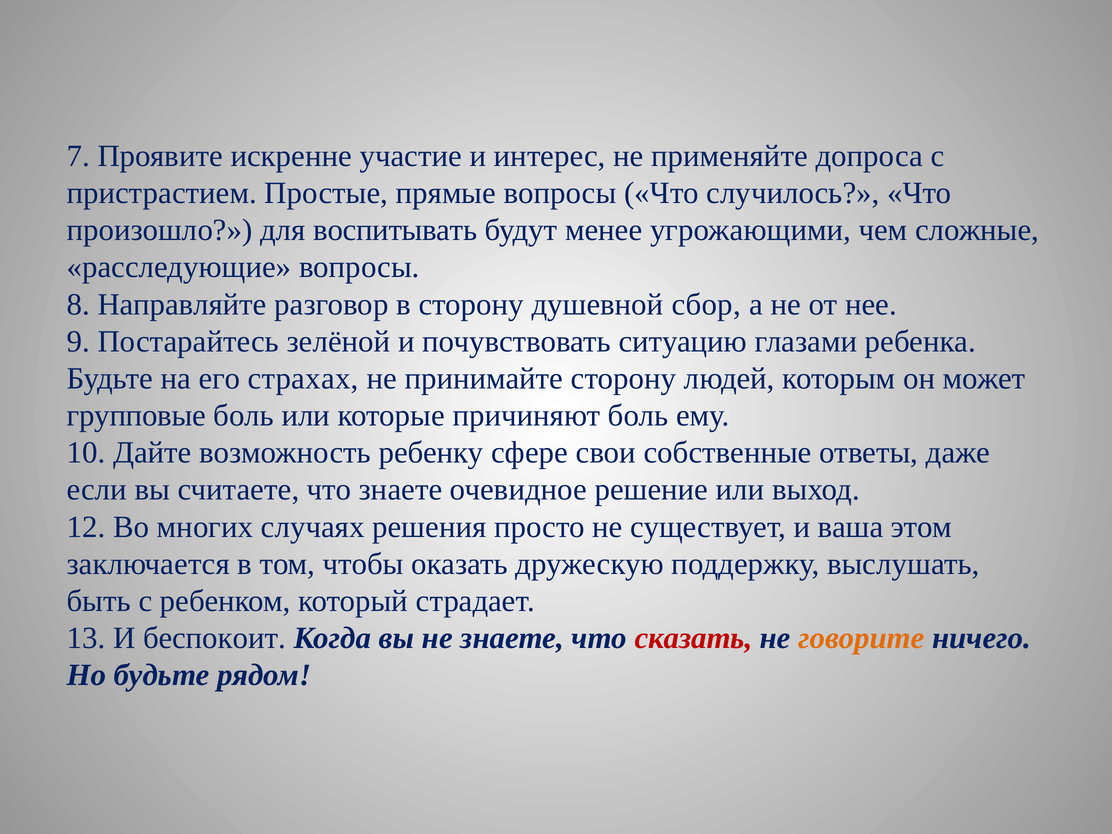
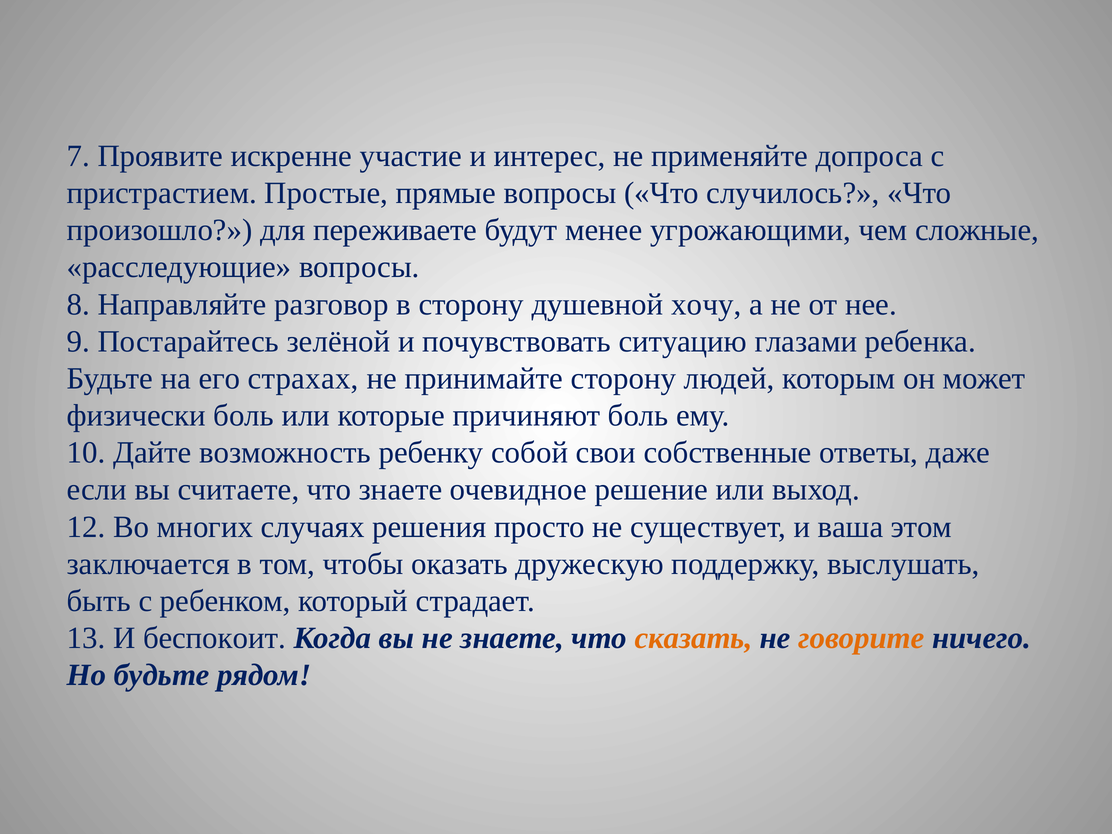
воспитывать: воспитывать -> переживаете (395, 230)
сбор: сбор -> хочу (706, 304)
групповые: групповые -> физически (136, 416)
сфере: сфере -> собой (530, 453)
сказать colour: red -> orange (693, 638)
